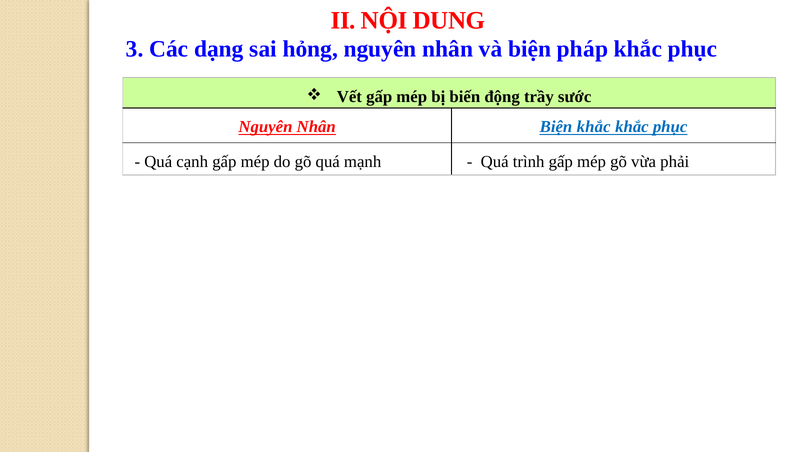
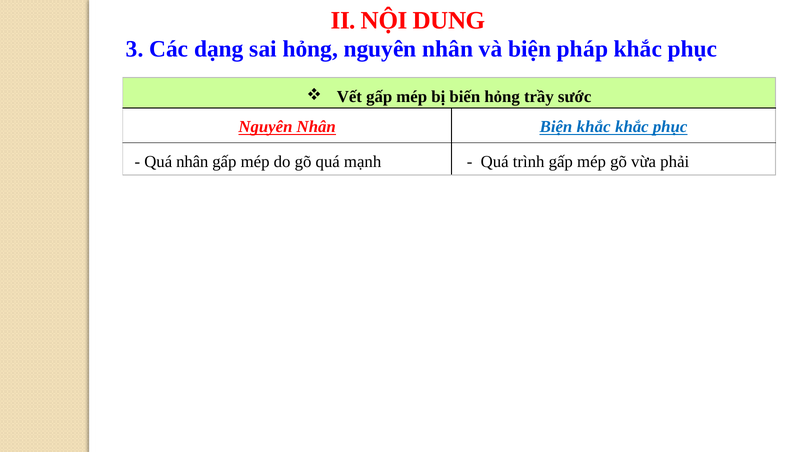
biến động: động -> hỏng (502, 97)
Quá cạnh: cạnh -> nhân (192, 162)
